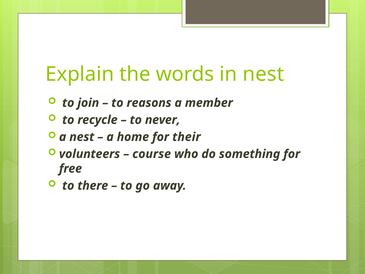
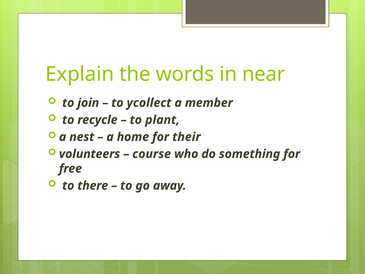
in nest: nest -> near (264, 74)
reasons: reasons -> ycollect (149, 103)
never: never -> plant (162, 120)
